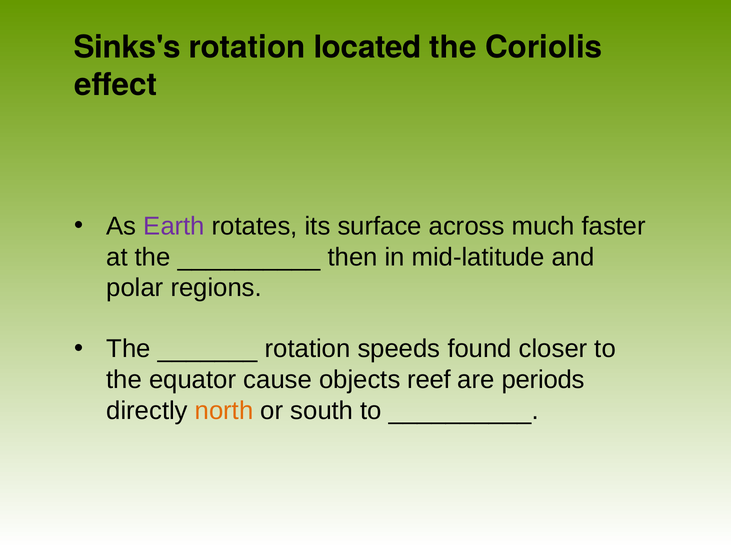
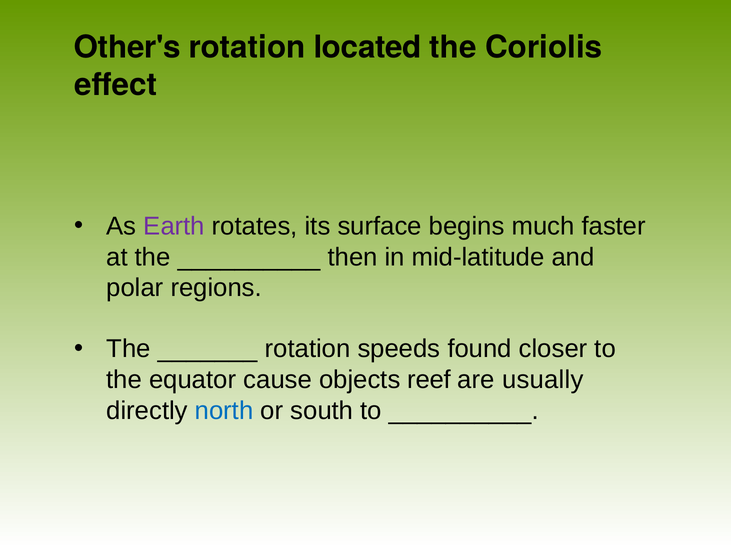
Sinks's: Sinks's -> Other's (127, 47)
across: across -> begins (467, 226)
periods: periods -> usually (543, 379)
north colour: orange -> blue (224, 410)
